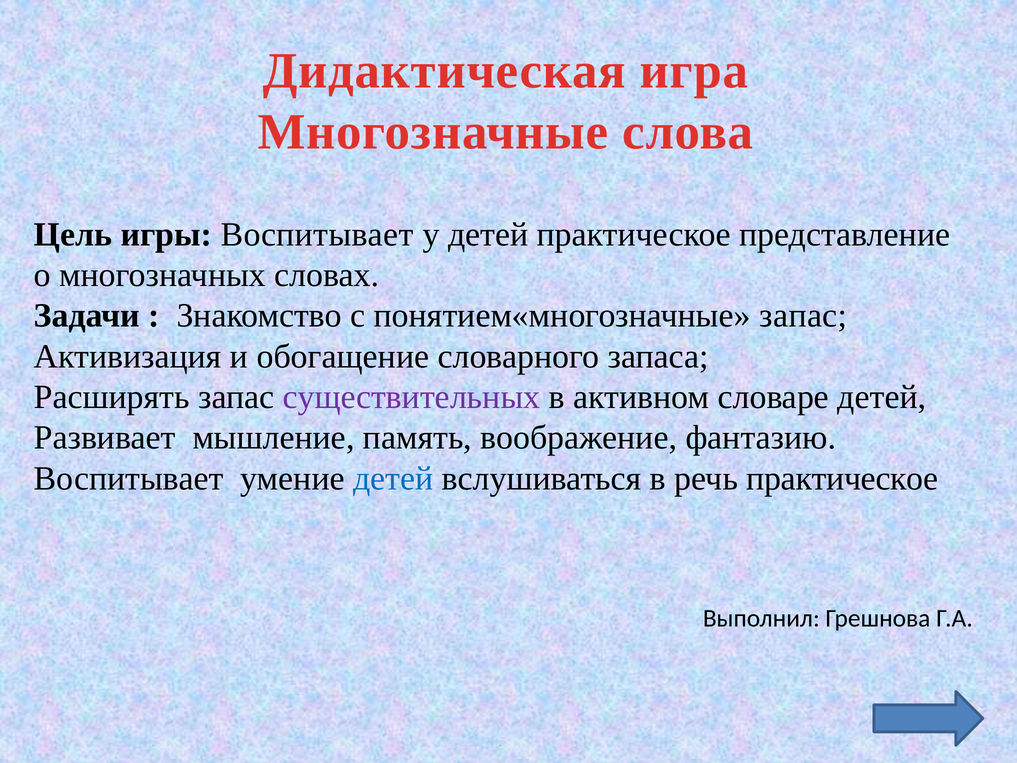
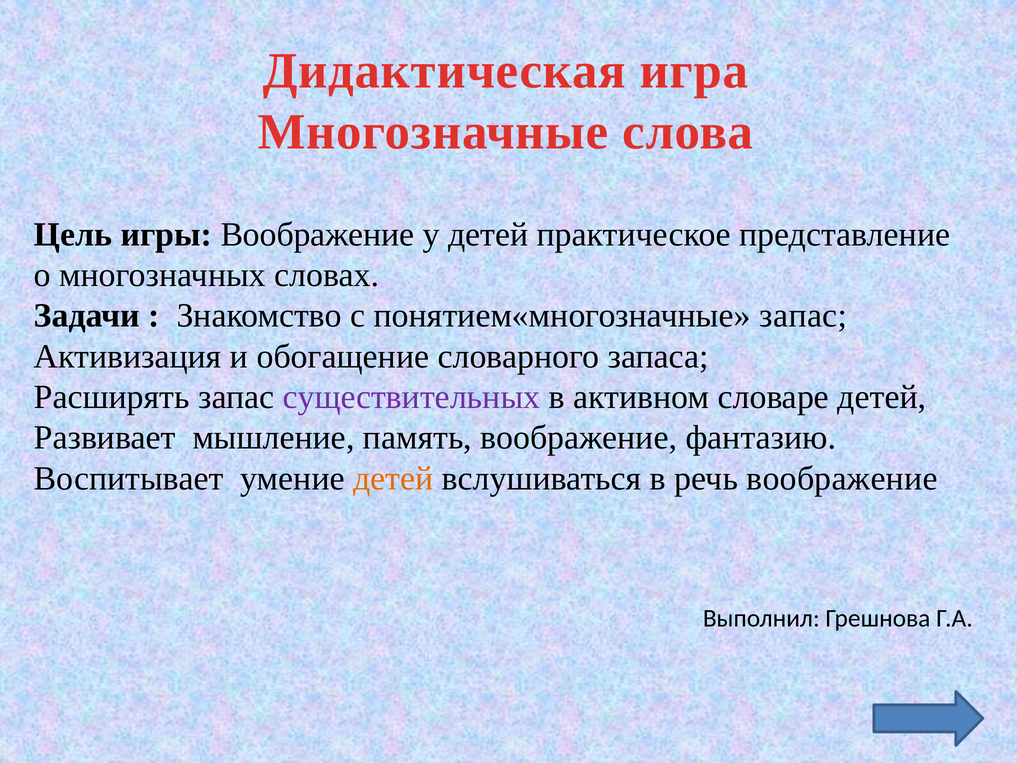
игры Воспитывает: Воспитывает -> Воображение (317, 234)
детей colour: blue -> orange (393, 478)
речь практическое: практическое -> воображение (842, 478)
